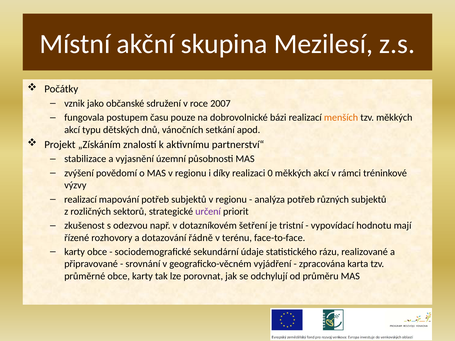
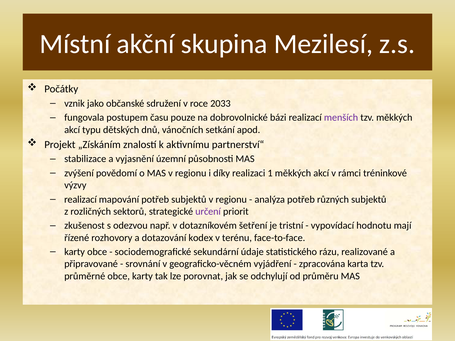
2007: 2007 -> 2033 (220, 104)
menších colour: orange -> purple (341, 118)
0: 0 -> 1 (270, 173)
řádně: řádně -> kodex (201, 238)
